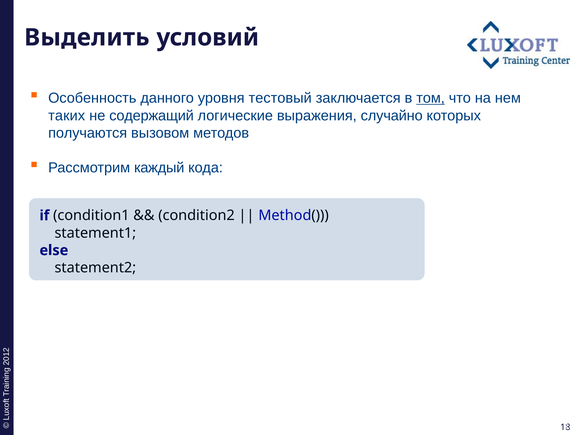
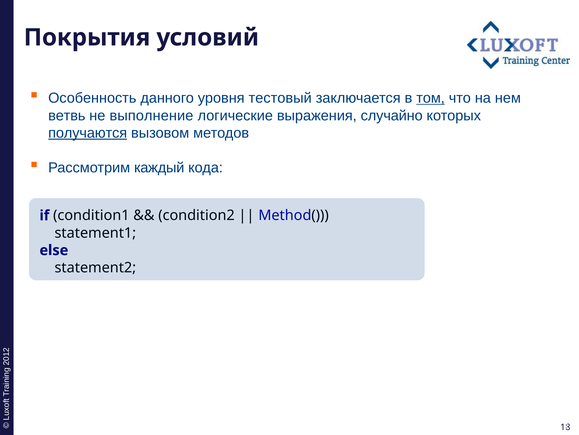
Выделить: Выделить -> Покрытия (87, 37)
таких: таких -> ветвь (67, 115)
содержащий: содержащий -> выполнение (151, 115)
получаются underline: none -> present (88, 133)
